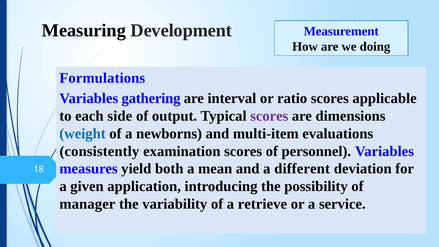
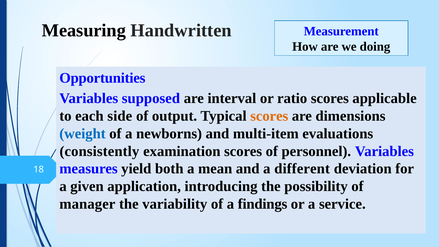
Development: Development -> Handwritten (181, 30)
Formulations: Formulations -> Opportunities (102, 78)
gathering: gathering -> supposed (151, 98)
scores colour: purple -> orange (269, 116)
retrieve: retrieve -> findings (263, 204)
